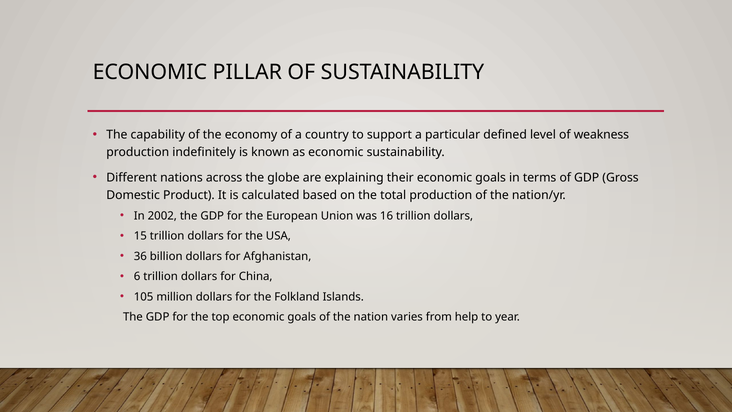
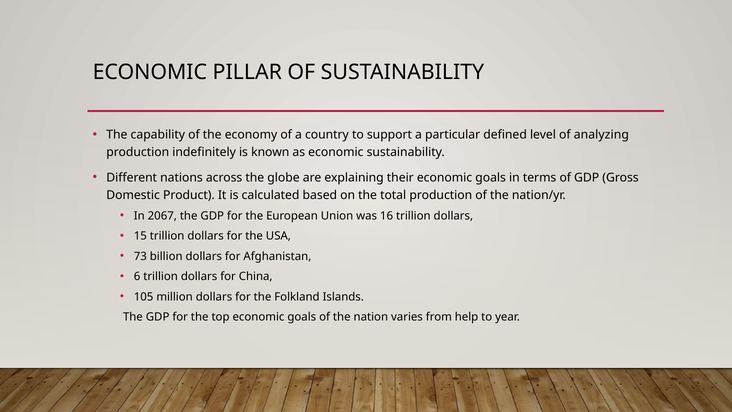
weakness: weakness -> analyzing (601, 135)
2002: 2002 -> 2067 (162, 216)
36: 36 -> 73 (140, 256)
